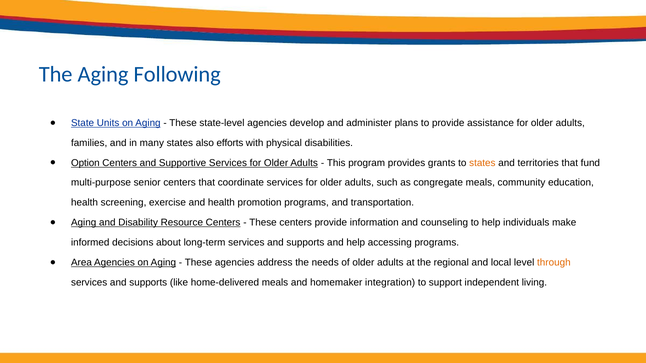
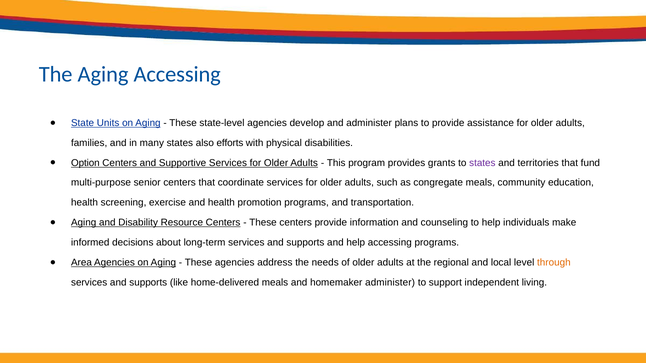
Aging Following: Following -> Accessing (177, 75)
states colour: orange -> purple (482, 163)
homemaker integration: integration -> administer (390, 283)
